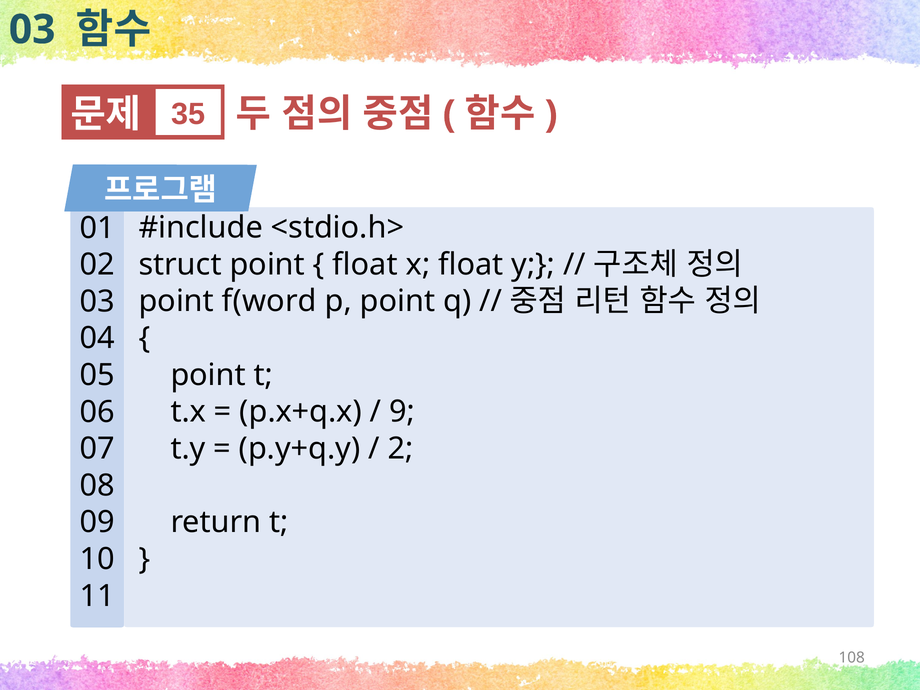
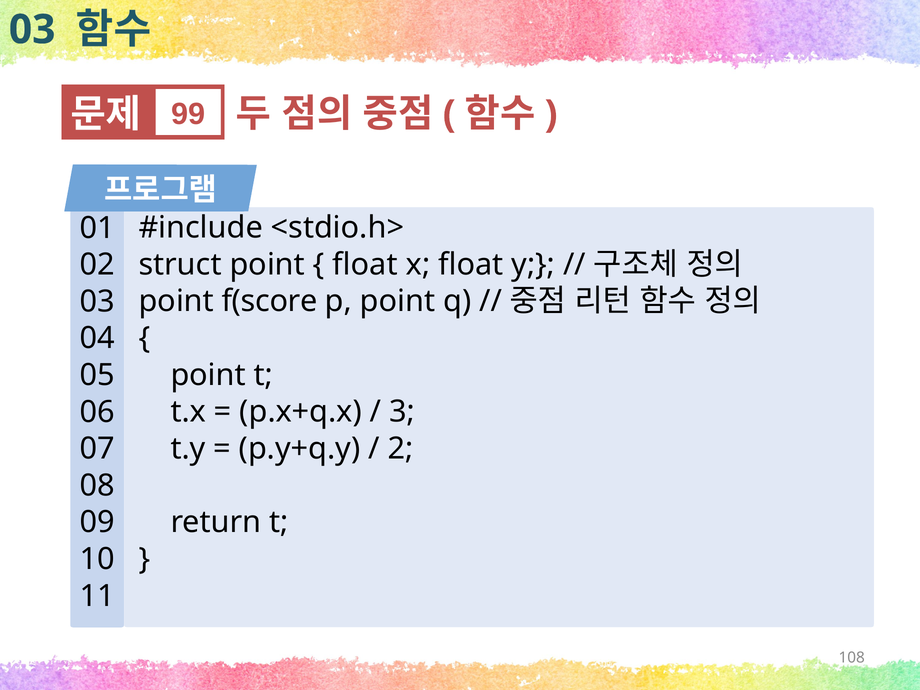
35: 35 -> 99 (188, 114)
f(word: f(word -> f(score (270, 301)
9: 9 -> 3 (402, 412)
